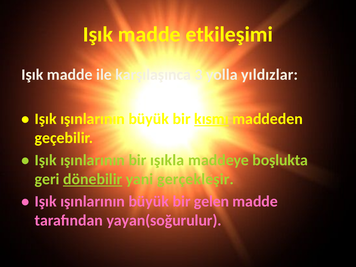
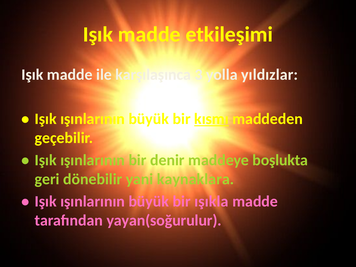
ışıkla: ışıkla -> denir (167, 160)
dönebilir underline: present -> none (93, 179)
gerçekleşir: gerçekleşir -> kaynaklara (196, 179)
gelen: gelen -> ışıkla (211, 201)
